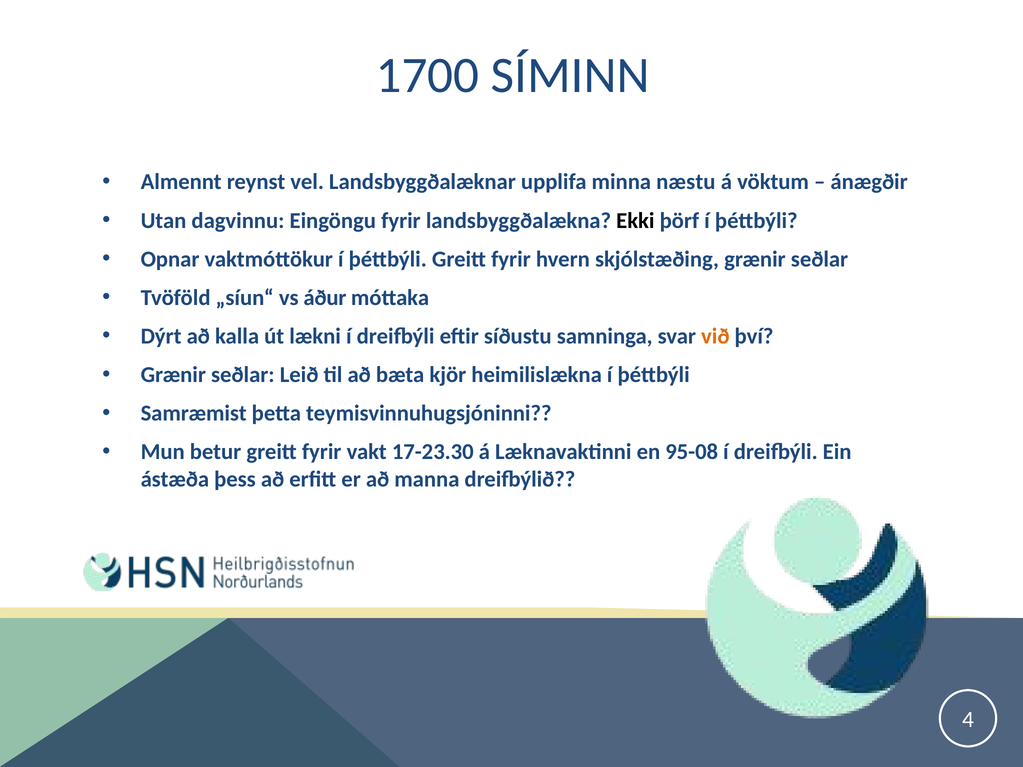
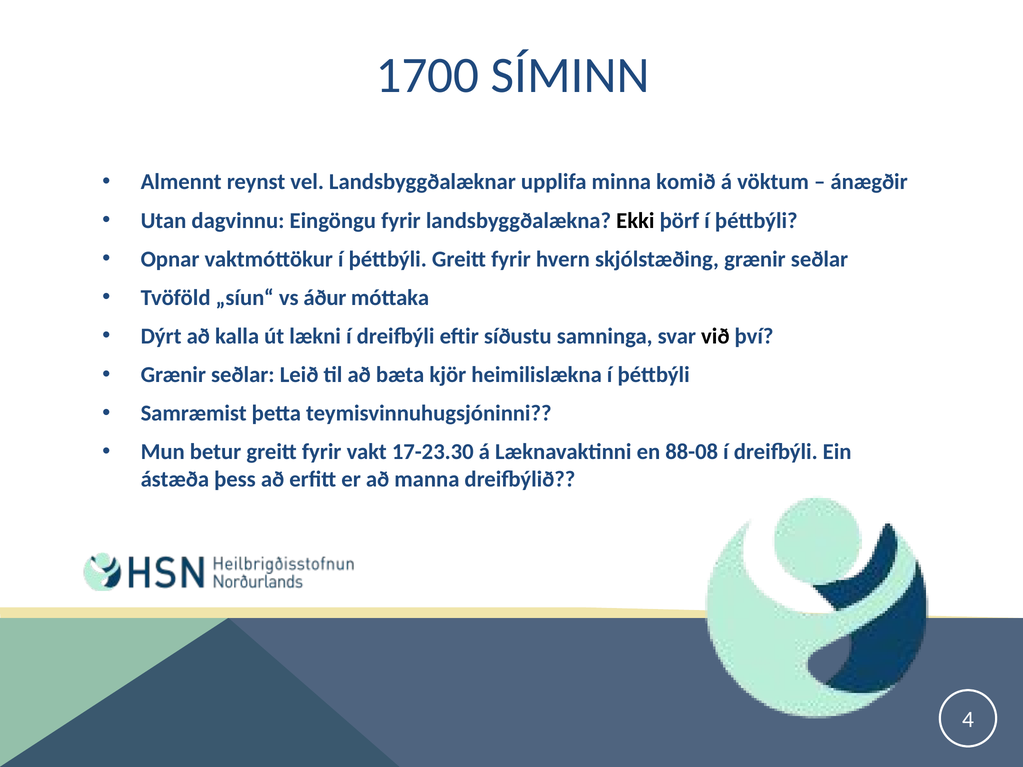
næstu: næstu -> komið (686, 182)
við colour: orange -> black (715, 336)
95-08: 95-08 -> 88-08 (692, 452)
